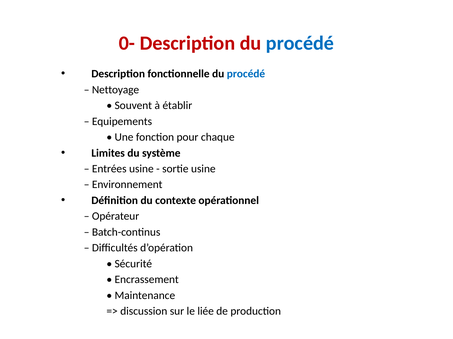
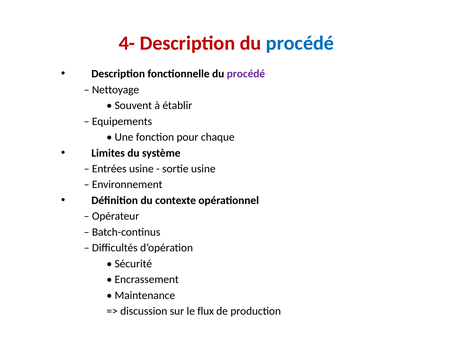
0-: 0- -> 4- (127, 43)
procédé colour: blue -> purple (246, 74)
liée: liée -> flux (206, 312)
